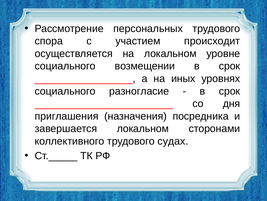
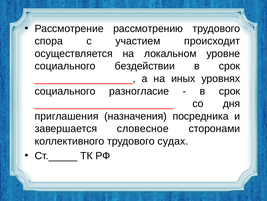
персональных: персональных -> рассмотрению (148, 28)
возмещении: возмещении -> бездействии (145, 66)
завершается локальном: локальном -> словесное (143, 128)
